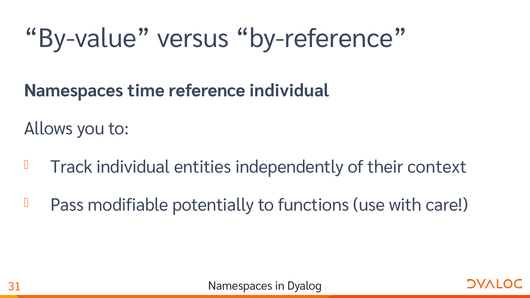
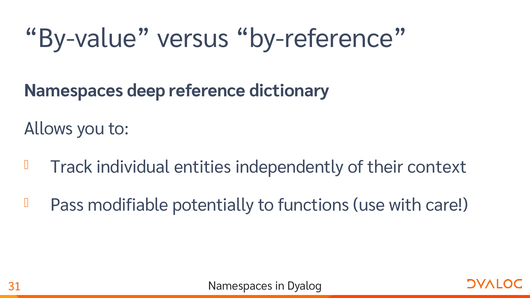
time: time -> deep (146, 91)
reference individual: individual -> dictionary (290, 91)
